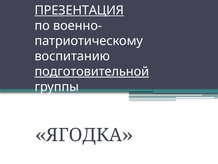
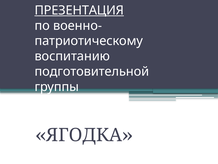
подготовительной underline: present -> none (92, 71)
